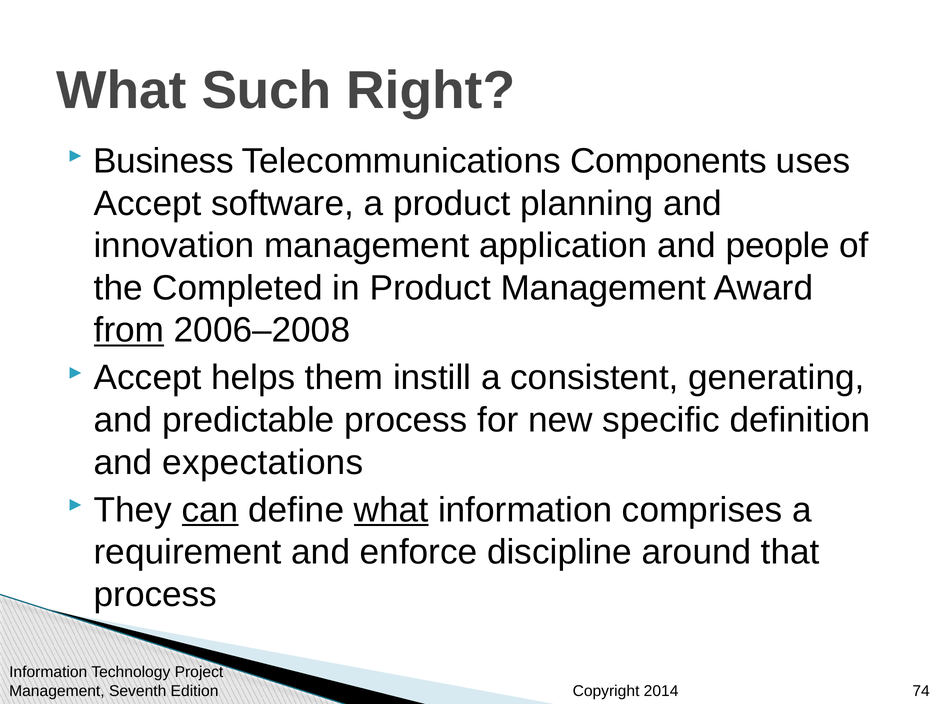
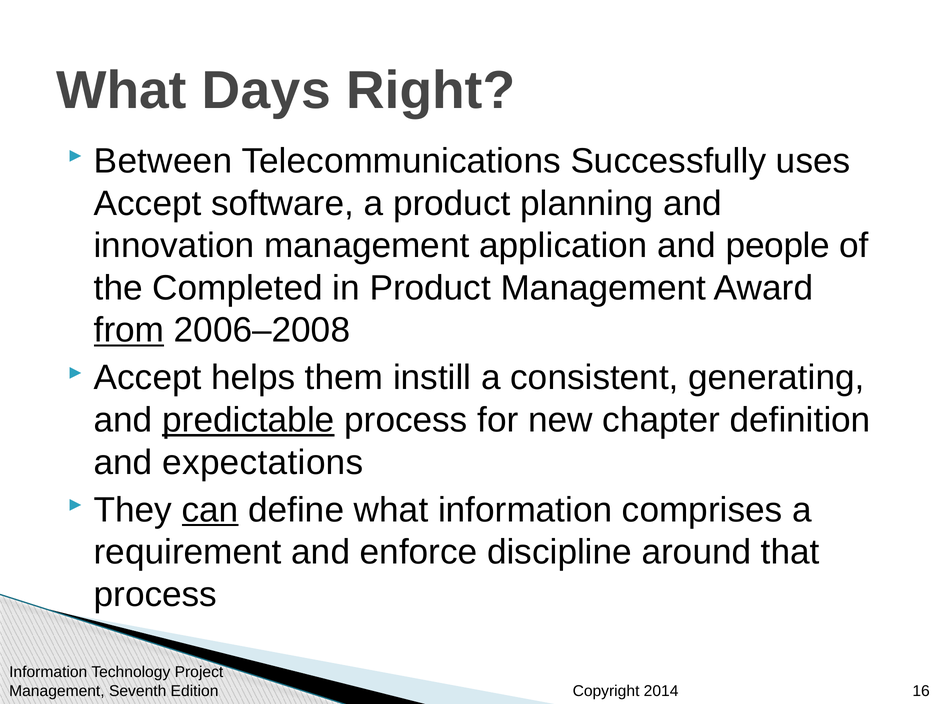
Such: Such -> Days (266, 91)
Business: Business -> Between (163, 161)
Components: Components -> Successfully (668, 161)
predictable underline: none -> present (248, 420)
specific: specific -> chapter (661, 420)
what underline: present -> none (391, 510)
74: 74 -> 16 (921, 691)
